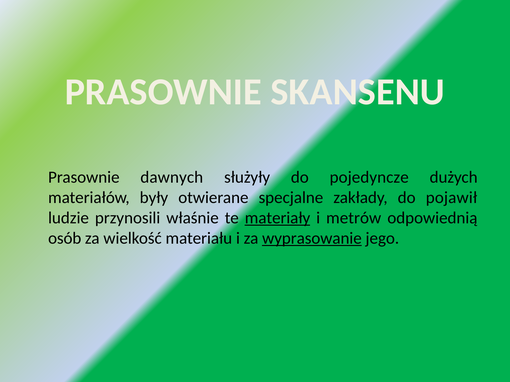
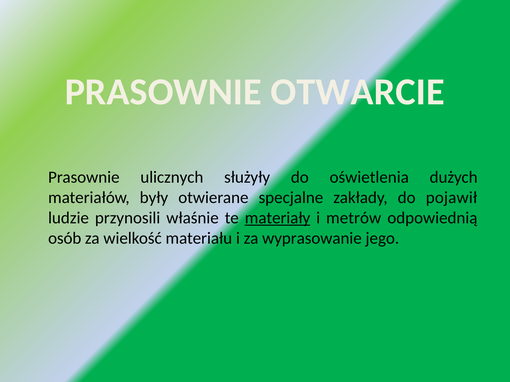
SKANSENU: SKANSENU -> OTWARCIE (358, 92)
dawnych: dawnych -> ulicznych (172, 177)
pojedyncze: pojedyncze -> oświetlenia (369, 177)
wyprasowanie underline: present -> none (312, 239)
